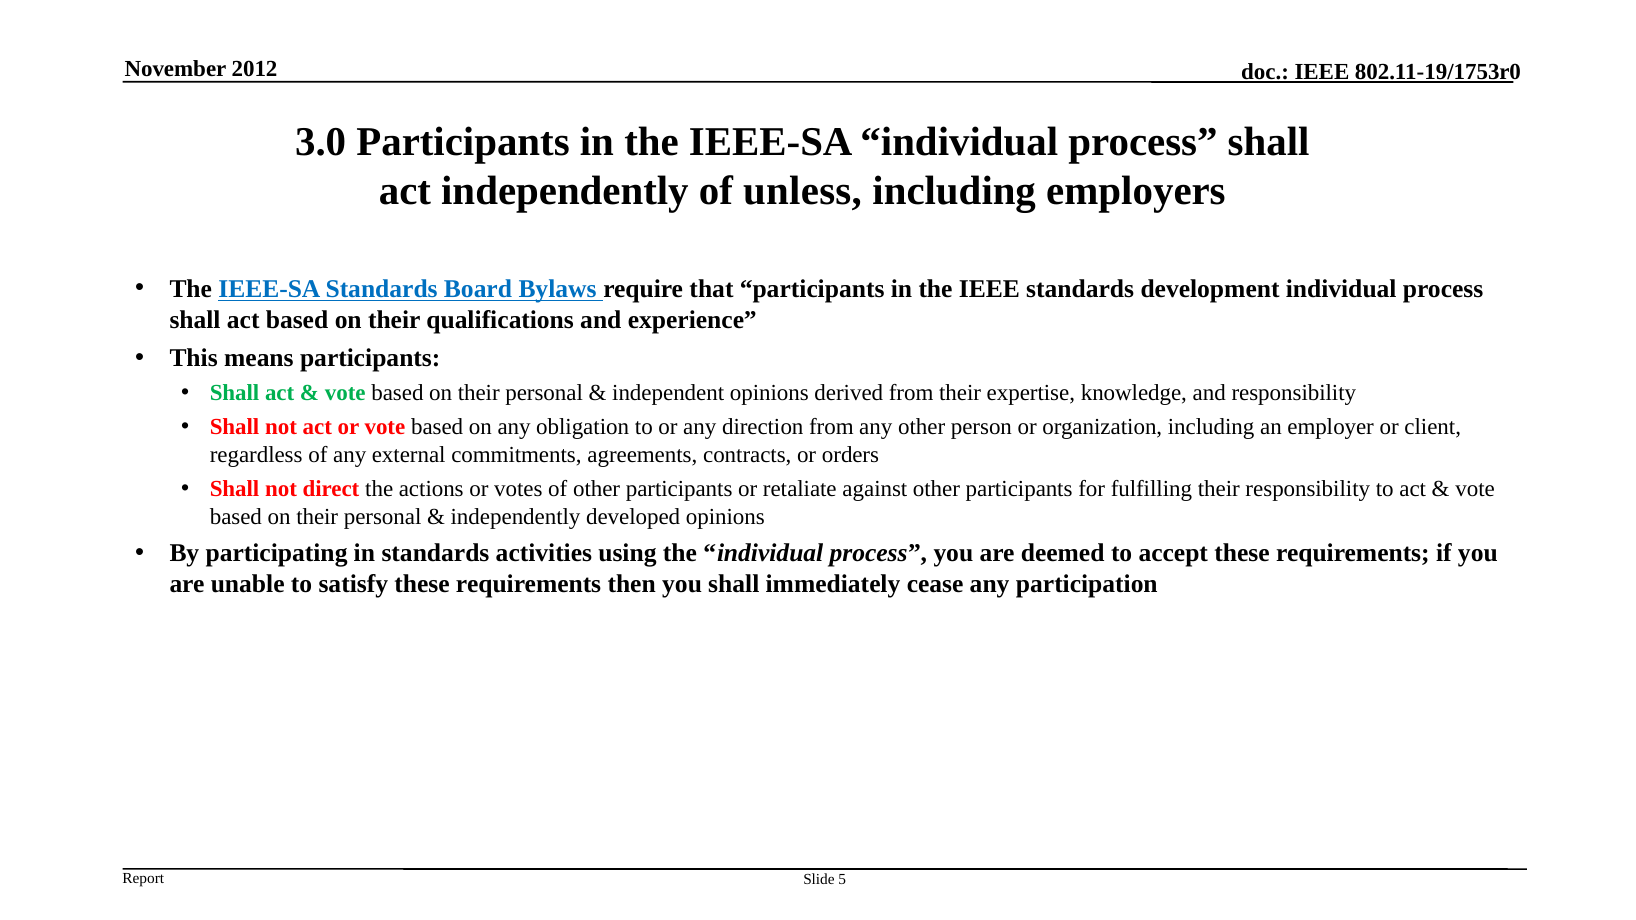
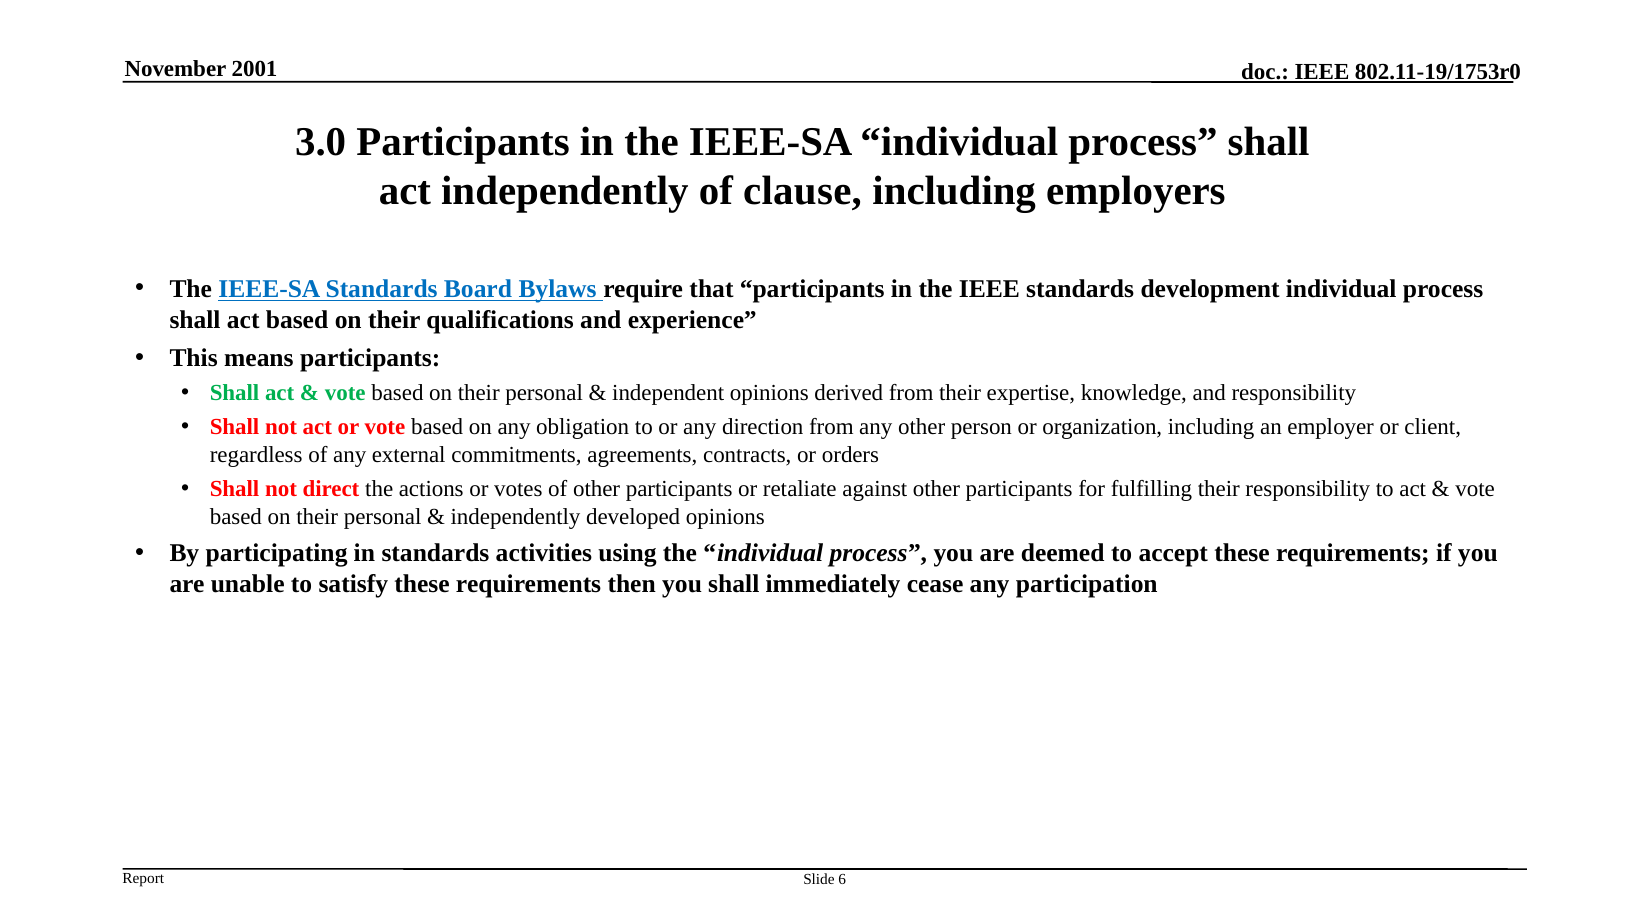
2012: 2012 -> 2001 (255, 69)
unless: unless -> clause (803, 191)
5: 5 -> 6 (842, 879)
